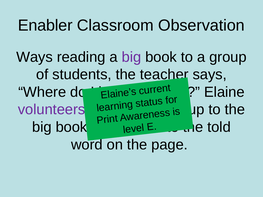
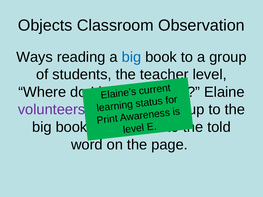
Enabler: Enabler -> Objects (45, 25)
big colour: purple -> blue (131, 57)
says: says -> level (210, 75)
